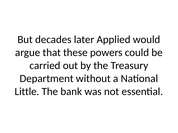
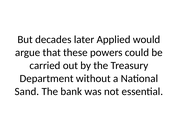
Little: Little -> Sand (27, 92)
